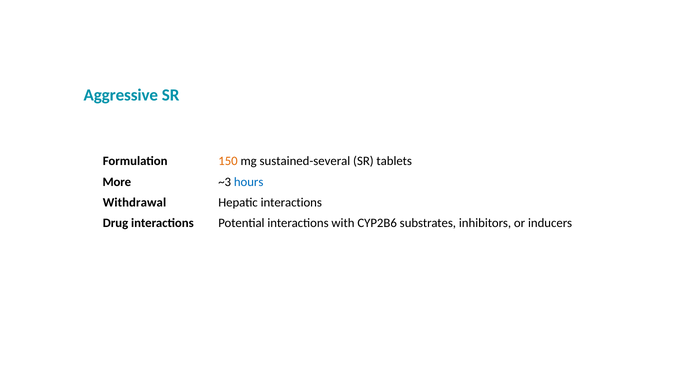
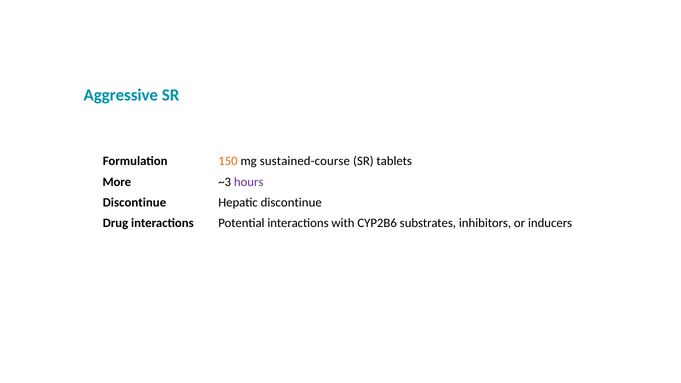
sustained-several: sustained-several -> sustained-course (305, 161)
hours colour: blue -> purple (249, 182)
Withdrawal: Withdrawal -> Discontinue (134, 203)
Hepatic interactions: interactions -> discontinue (291, 203)
